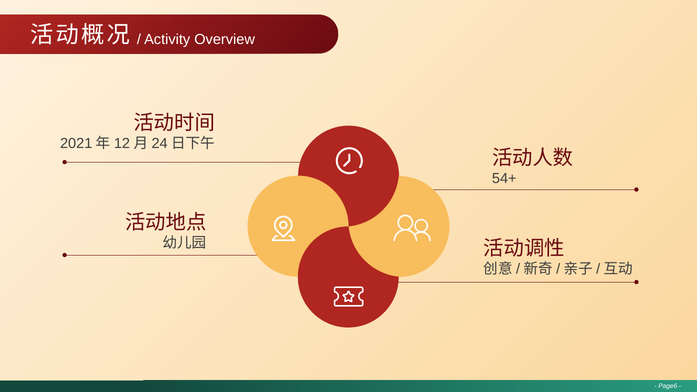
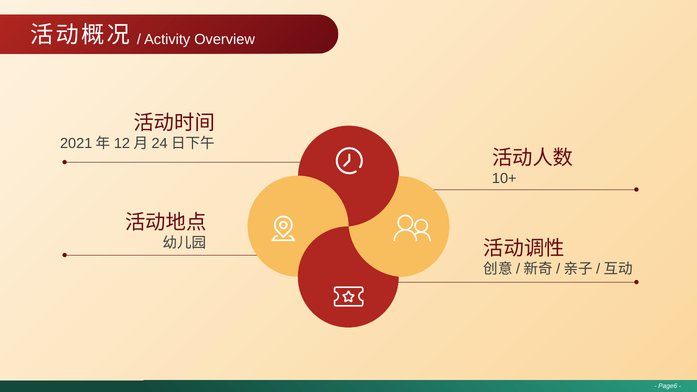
54+: 54+ -> 10+ (504, 179)
